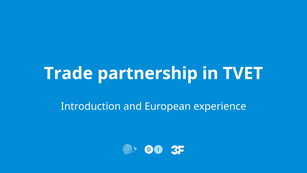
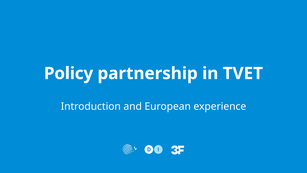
Trade: Trade -> Policy (69, 73)
